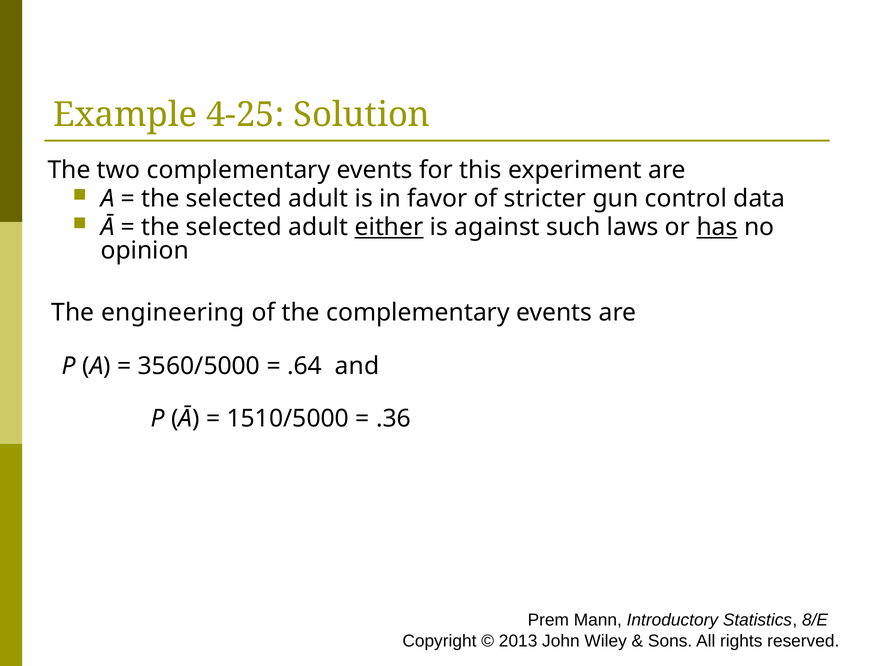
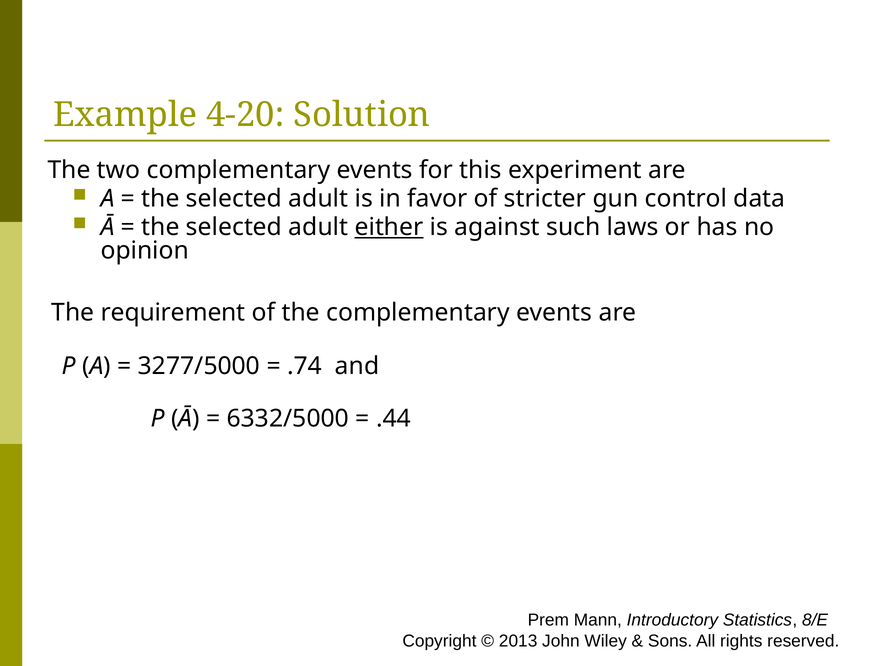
4-25: 4-25 -> 4-20 (245, 115)
has underline: present -> none (717, 227)
engineering: engineering -> requirement (173, 313)
3560/5000: 3560/5000 -> 3277/5000 (199, 366)
.64: .64 -> .74 (305, 366)
1510/5000: 1510/5000 -> 6332/5000 (288, 419)
.36: .36 -> .44 (394, 419)
